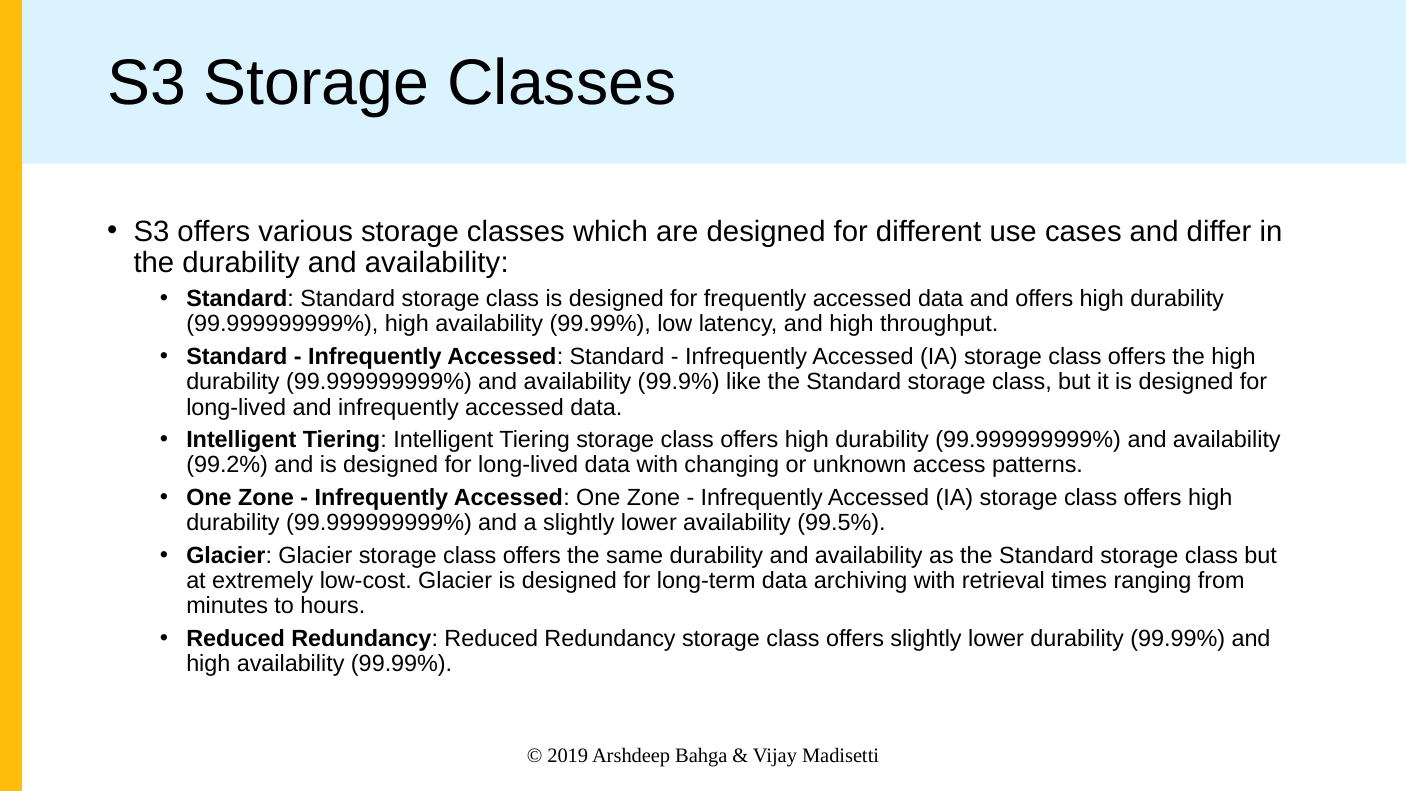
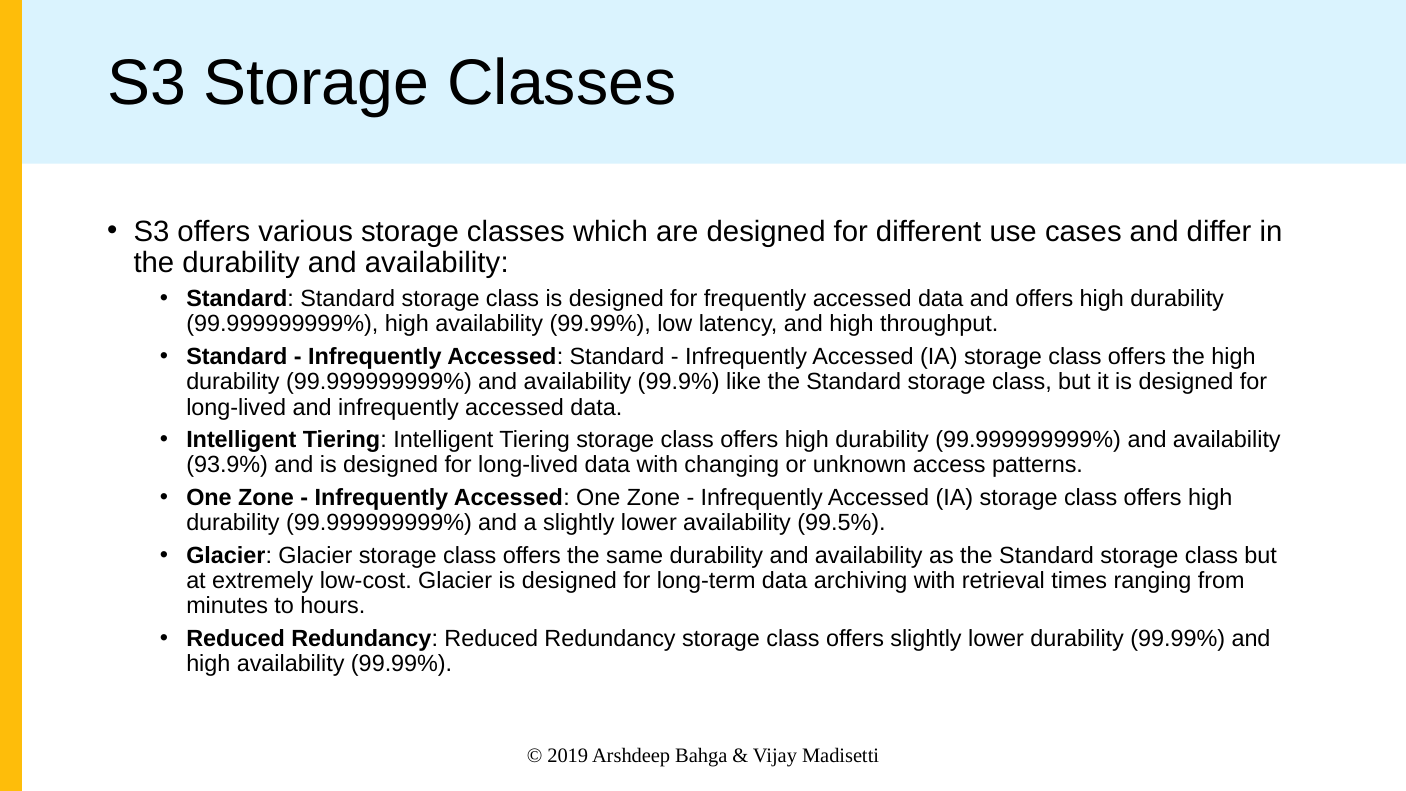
99.2%: 99.2% -> 93.9% (227, 465)
